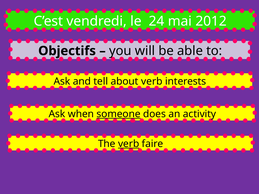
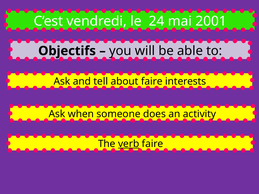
2012: 2012 -> 2001 (211, 21)
about verb: verb -> faire (152, 81)
someone underline: present -> none (119, 114)
